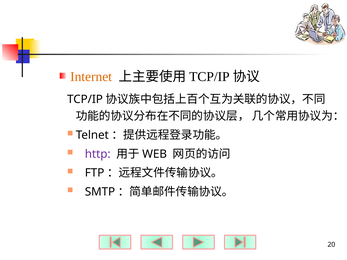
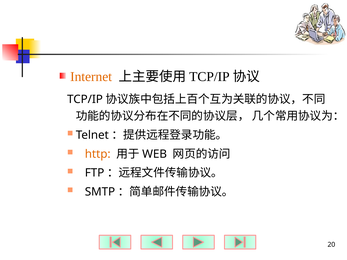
http colour: purple -> orange (98, 154)
